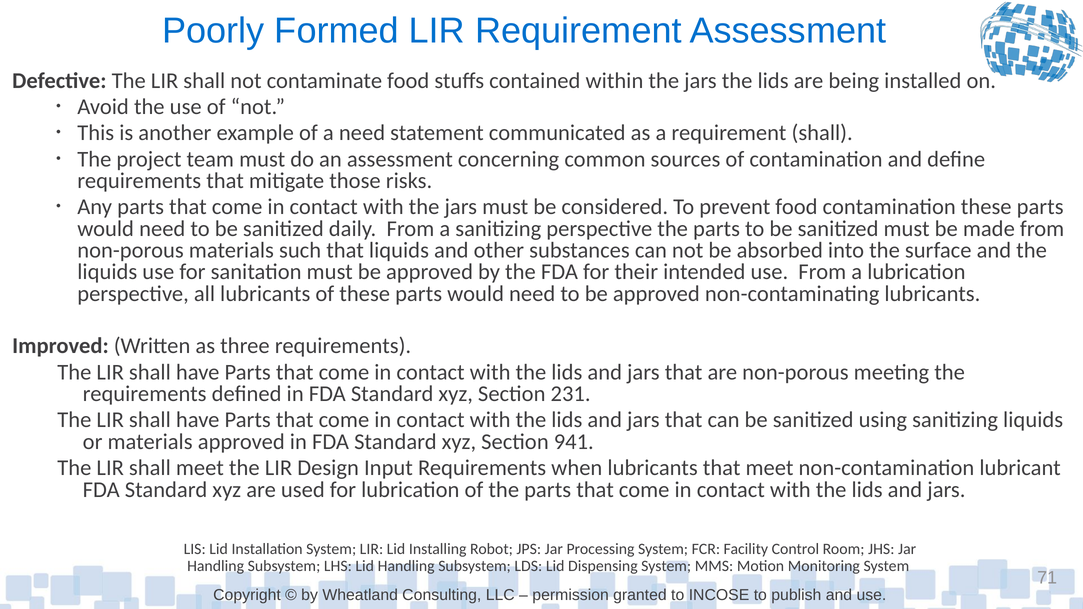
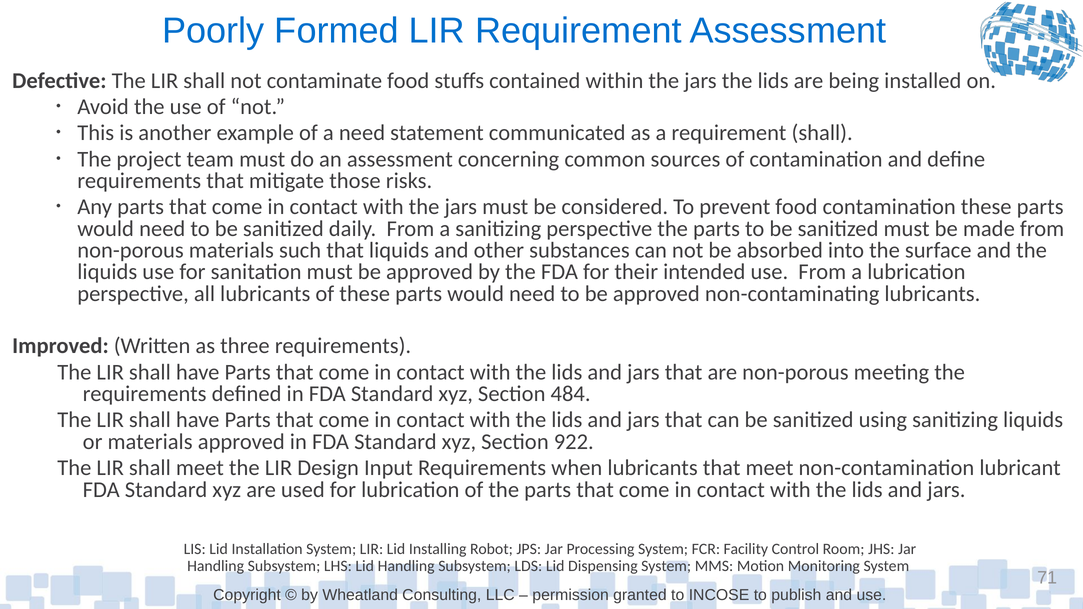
231: 231 -> 484 (571, 394)
941: 941 -> 922 (574, 442)
